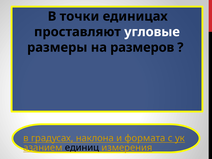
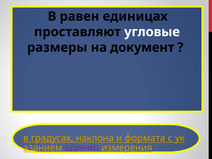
точки: точки -> равен (79, 16)
размеров: размеров -> документ (142, 47)
единиц colour: black -> purple (82, 148)
